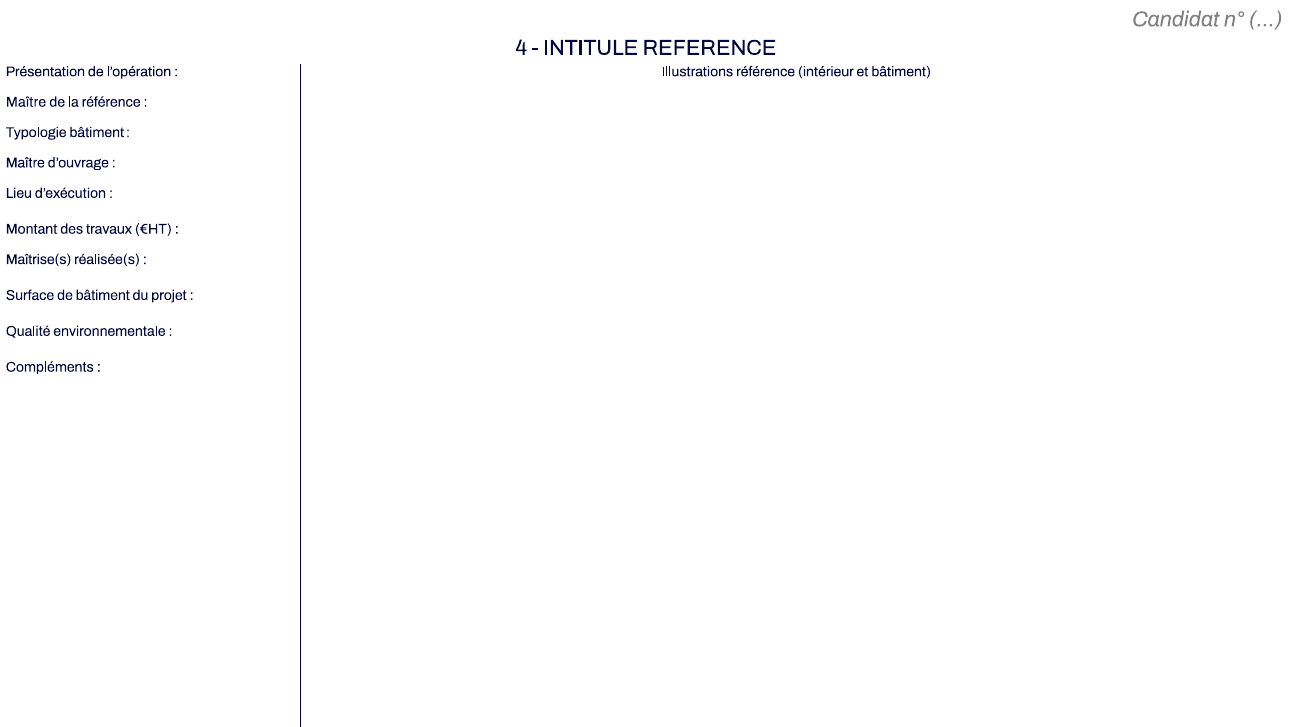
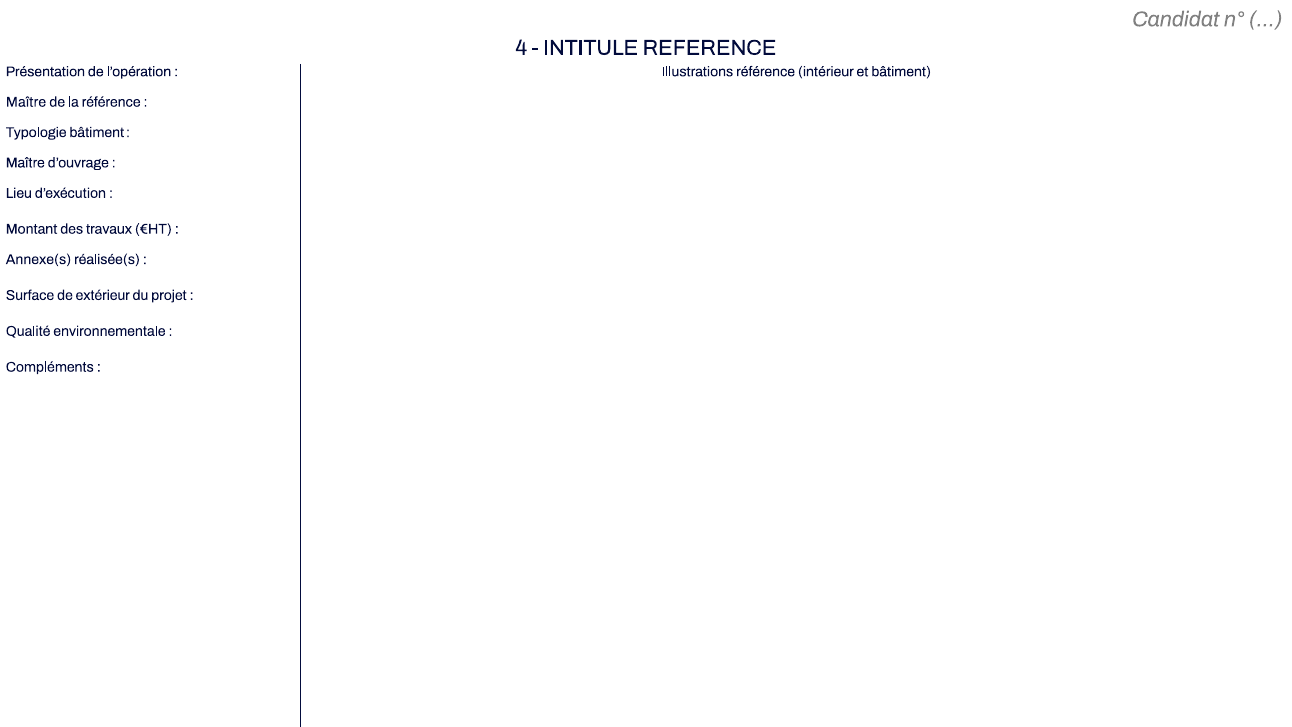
Maîtrise(s: Maîtrise(s -> Annexe(s (38, 259)
de bâtiment: bâtiment -> extérieur (103, 295)
